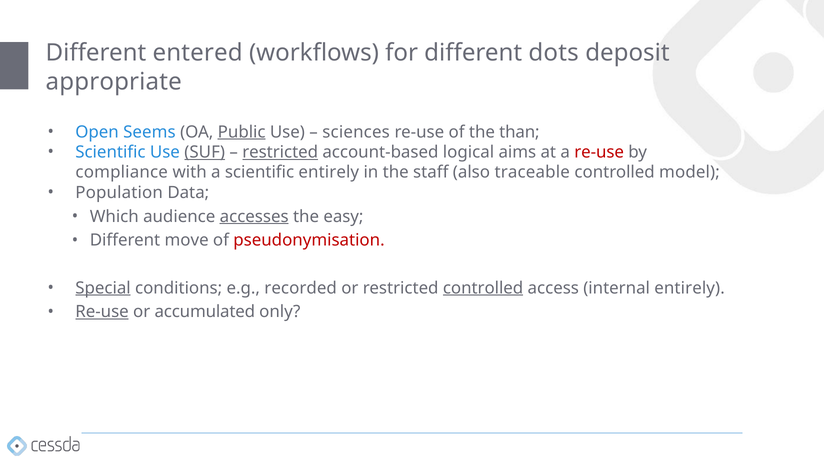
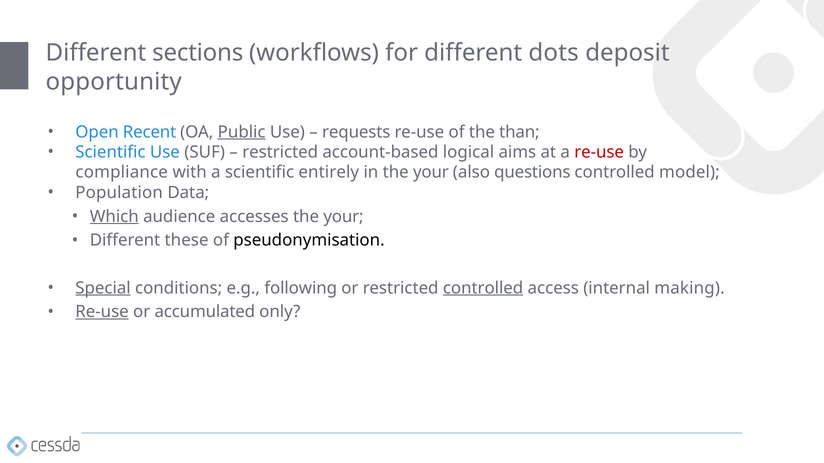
entered: entered -> sections (198, 53)
appropriate: appropriate -> opportunity (114, 82)
Seems: Seems -> Recent (150, 132)
sciences: sciences -> requests (356, 132)
SUF underline: present -> none (205, 152)
restricted underline: present -> none (280, 152)
in the staff: staff -> your (431, 173)
traceable: traceable -> questions (532, 173)
Which underline: none -> present (114, 217)
accesses underline: present -> none (254, 217)
easy: easy -> your (343, 217)
move: move -> these (187, 241)
pseudonymisation colour: red -> black (309, 241)
recorded: recorded -> following (301, 288)
internal entirely: entirely -> making (690, 288)
